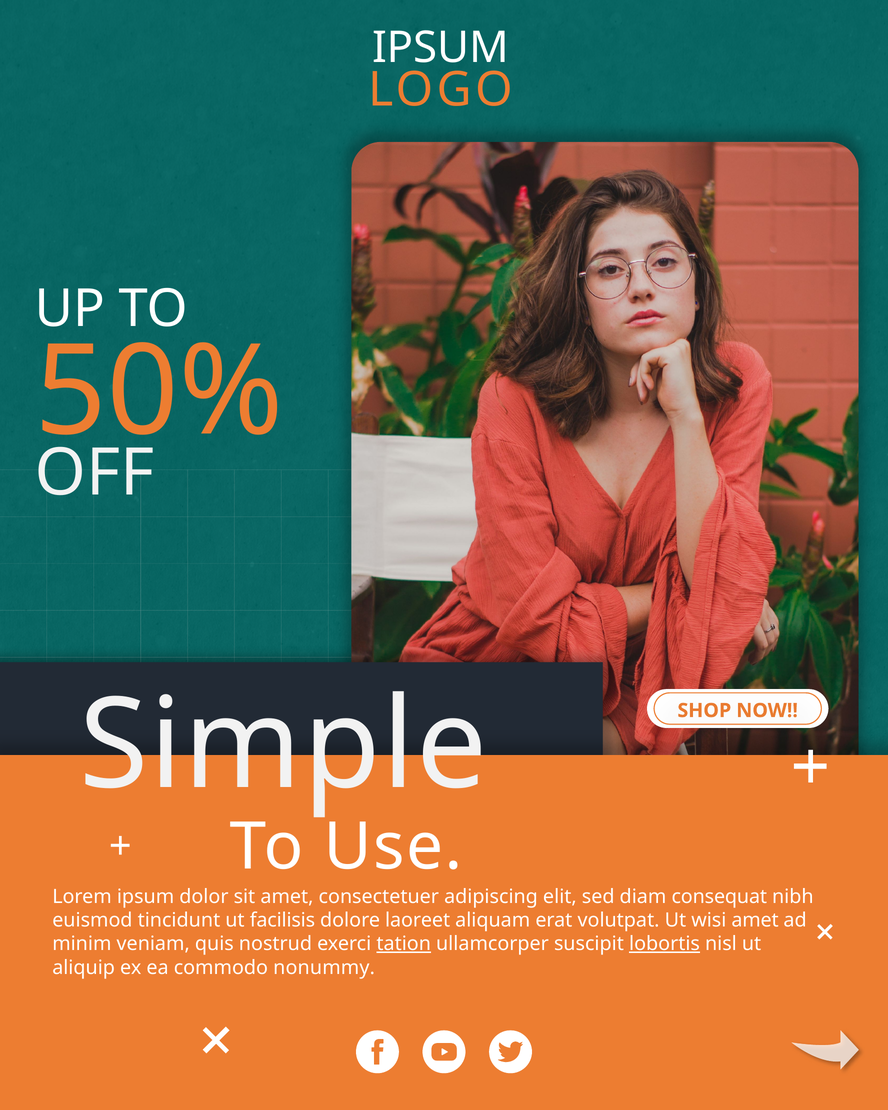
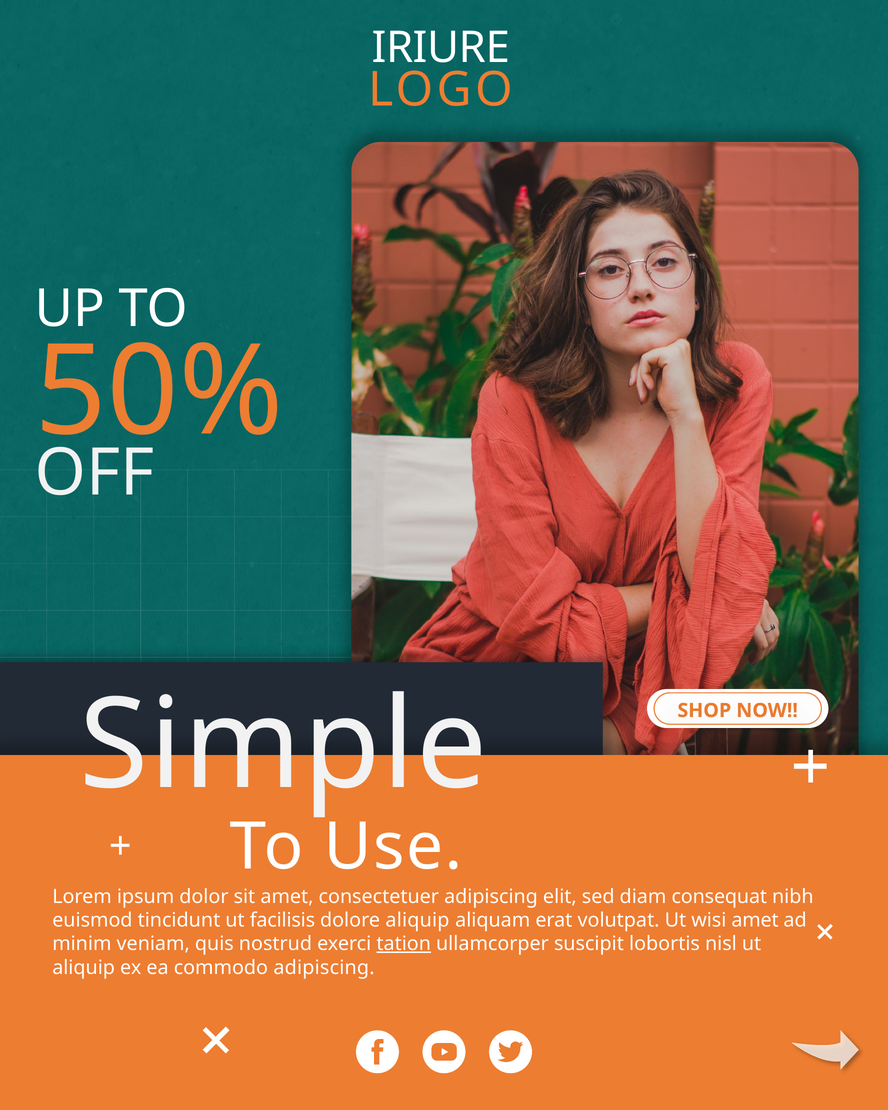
IPSUM: IPSUM -> IRIURE (441, 48)
dolore laoreet: laoreet -> aliquip (417, 920)
lobortis underline: present -> none (664, 944)
commodo nonummy: nonummy -> adipiscing (324, 968)
